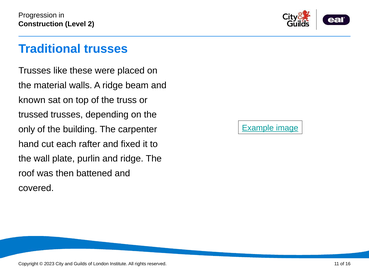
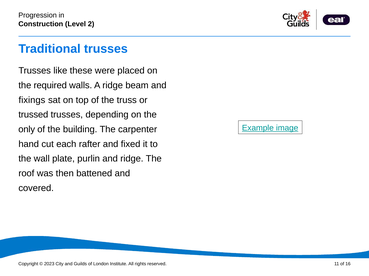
material: material -> required (50, 86)
known: known -> fixings (32, 100)
